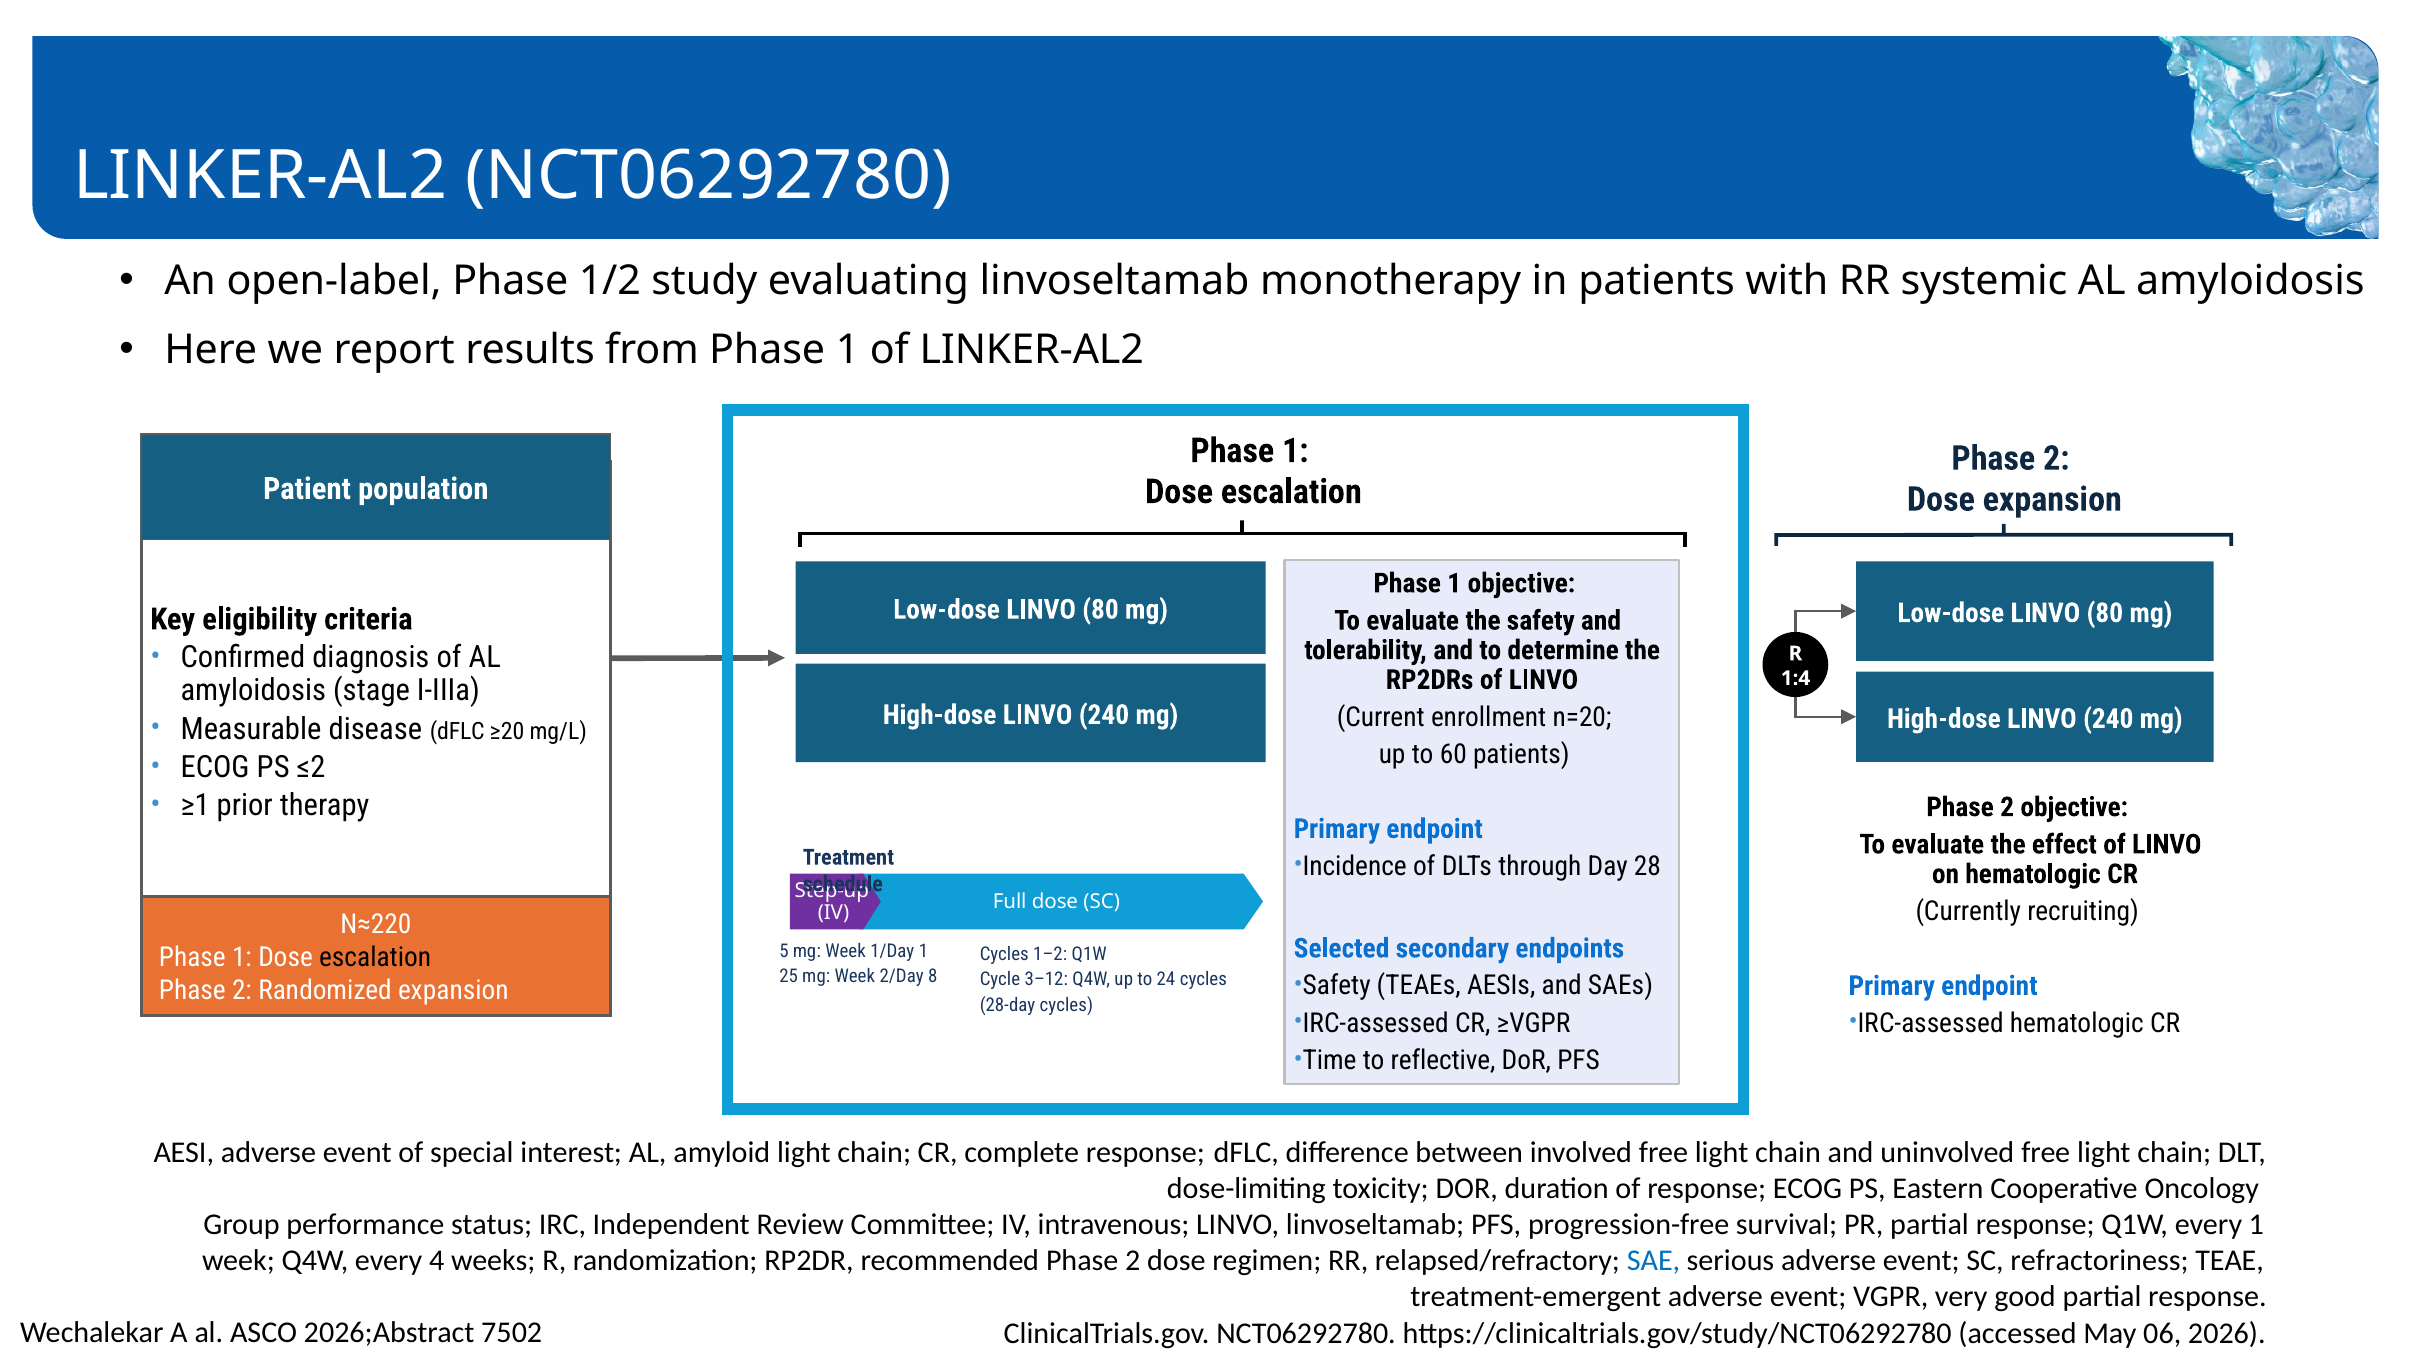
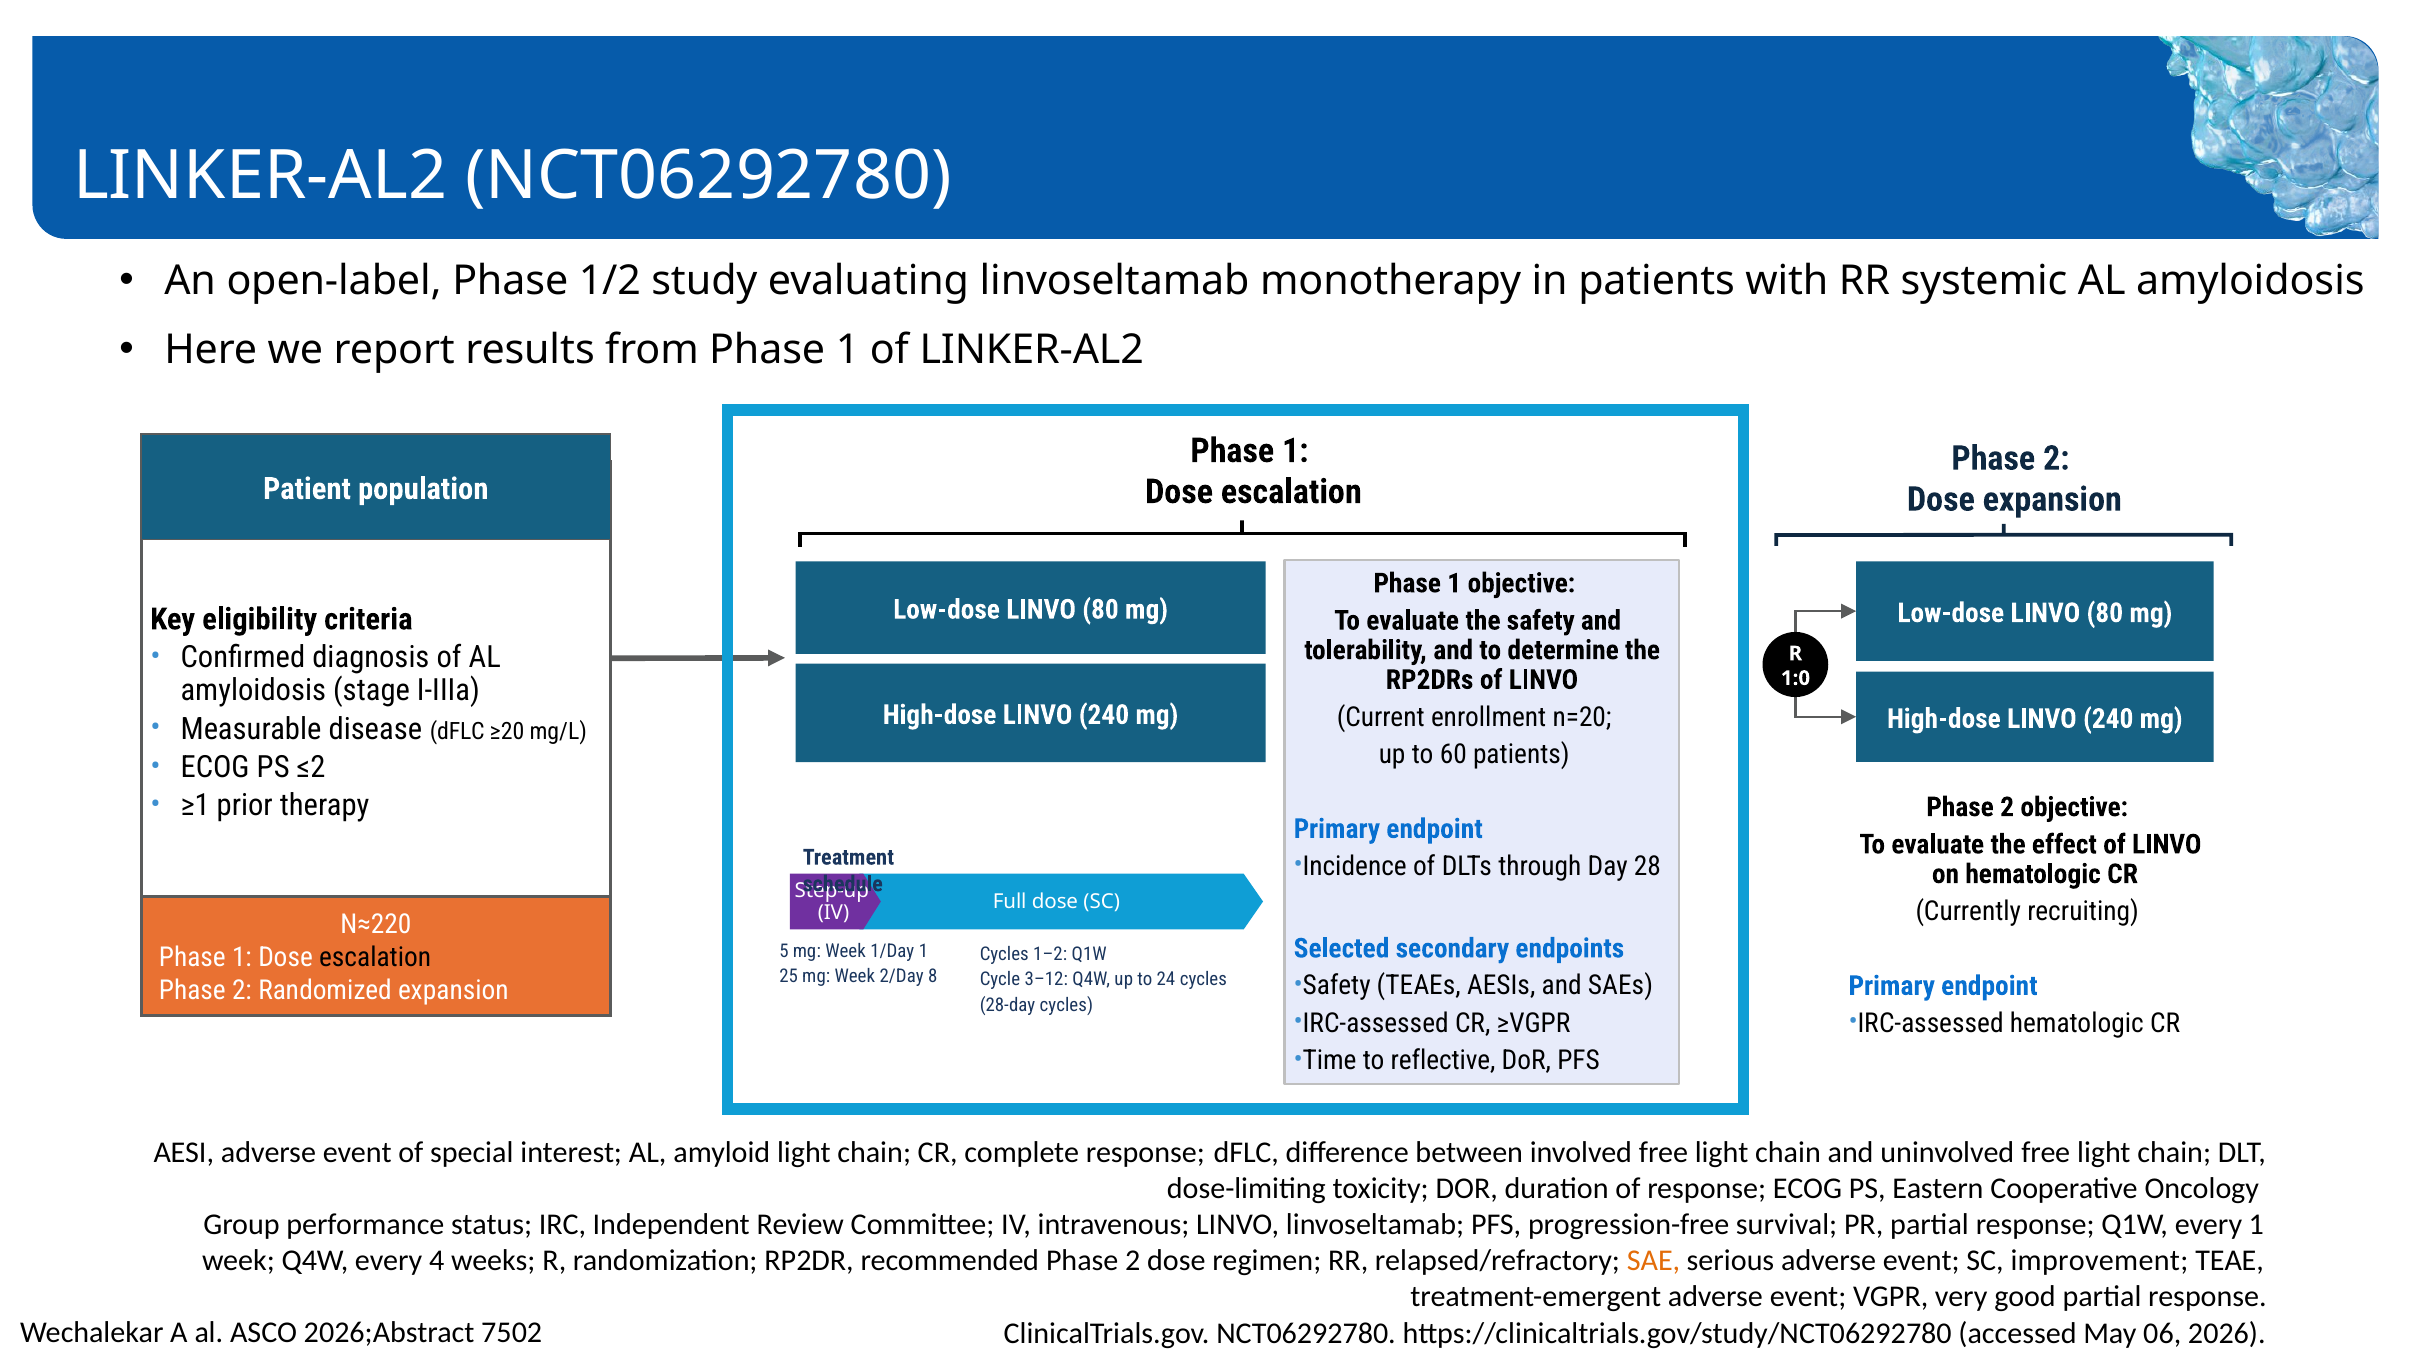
1:4: 1:4 -> 1:0 (1795, 678)
SAE colour: blue -> orange (1654, 1260)
refractoriness: refractoriness -> improvement (2099, 1260)
